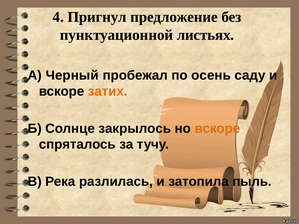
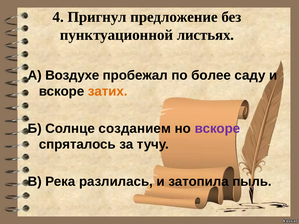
Черный: Черный -> Воздухе (72, 75)
осень: осень -> более (211, 75)
закрылось: закрылось -> созданием (135, 129)
вскоре colour: orange -> purple (217, 129)
